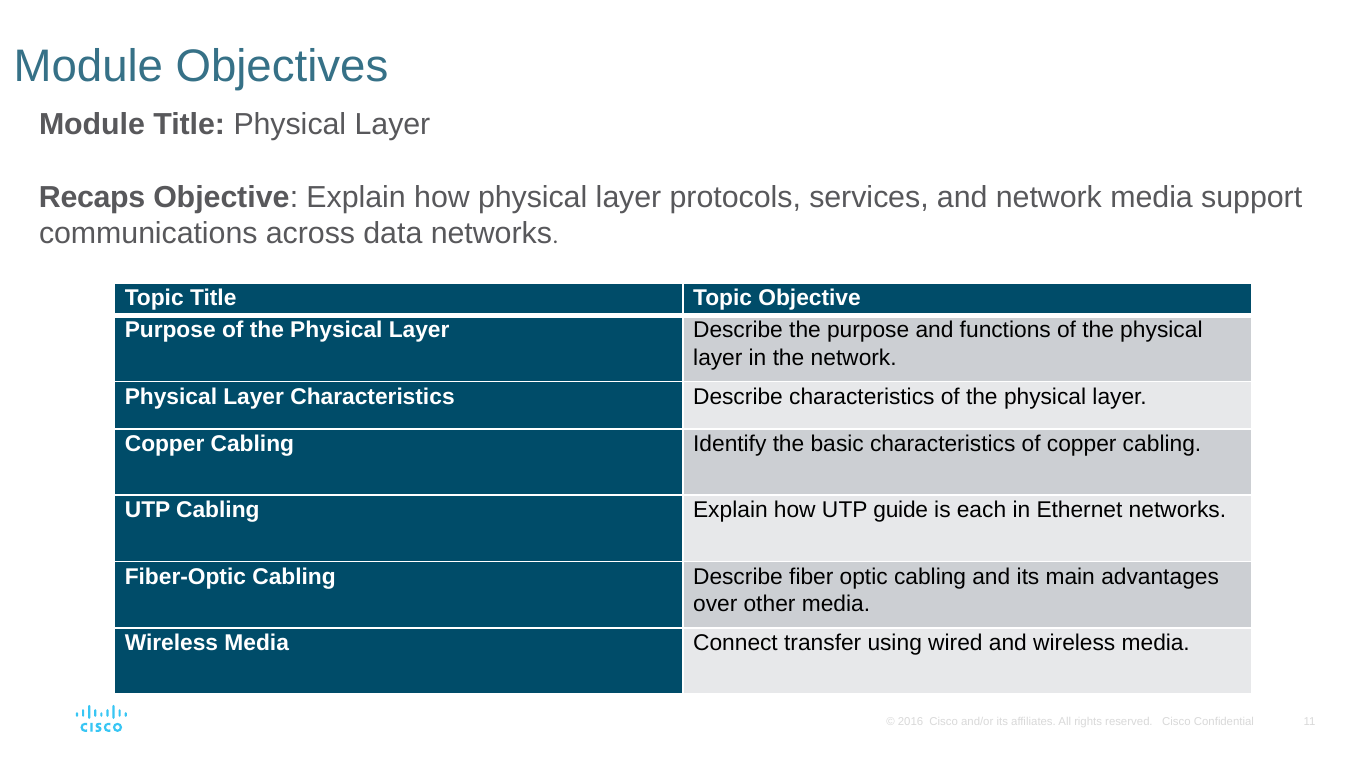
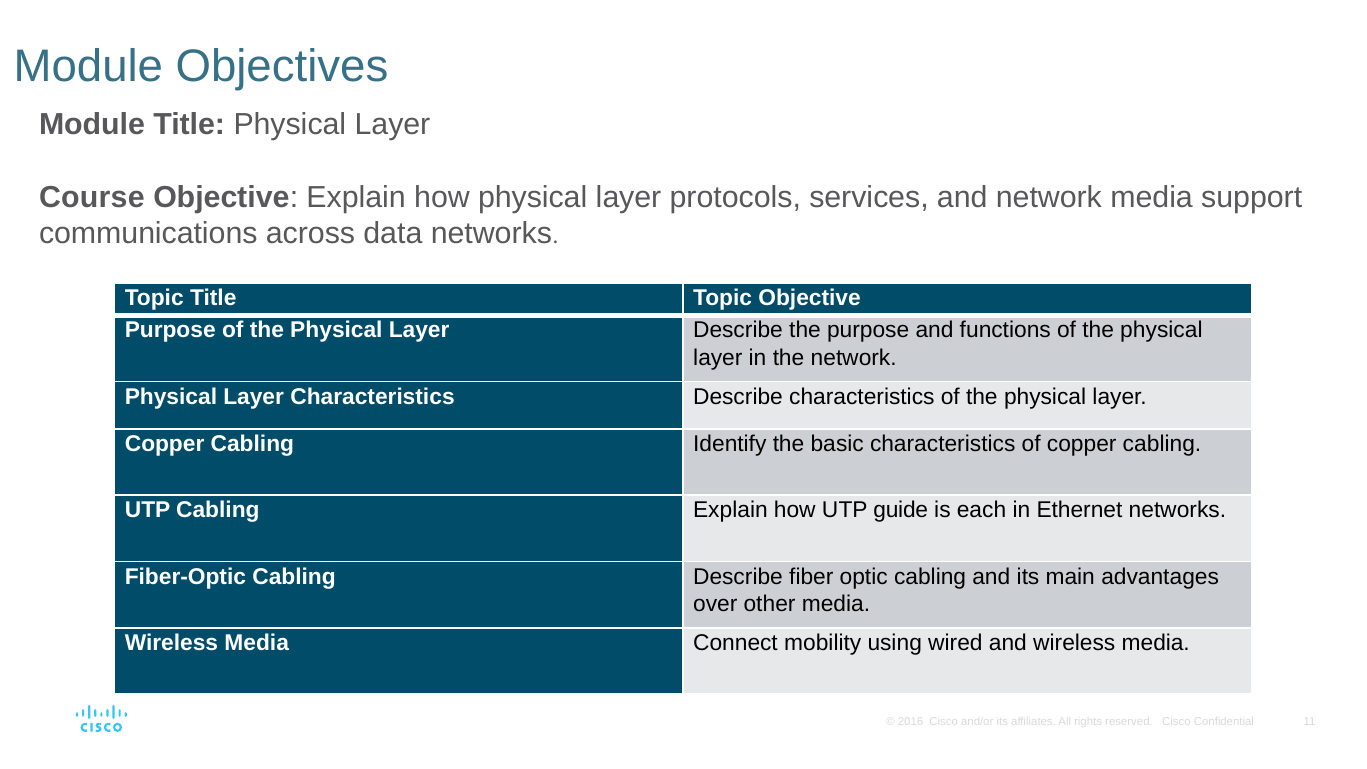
Recaps: Recaps -> Course (92, 198)
transfer: transfer -> mobility (823, 643)
